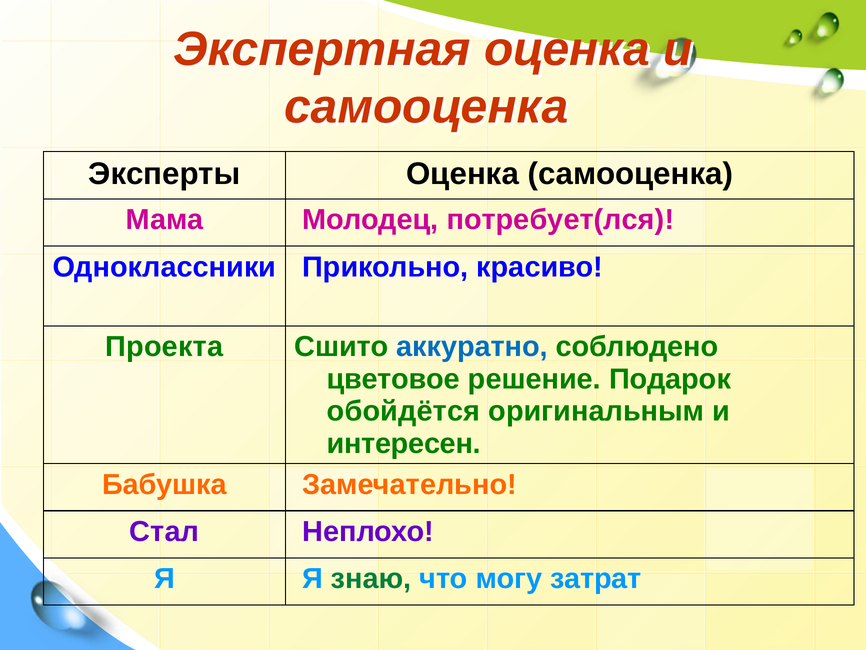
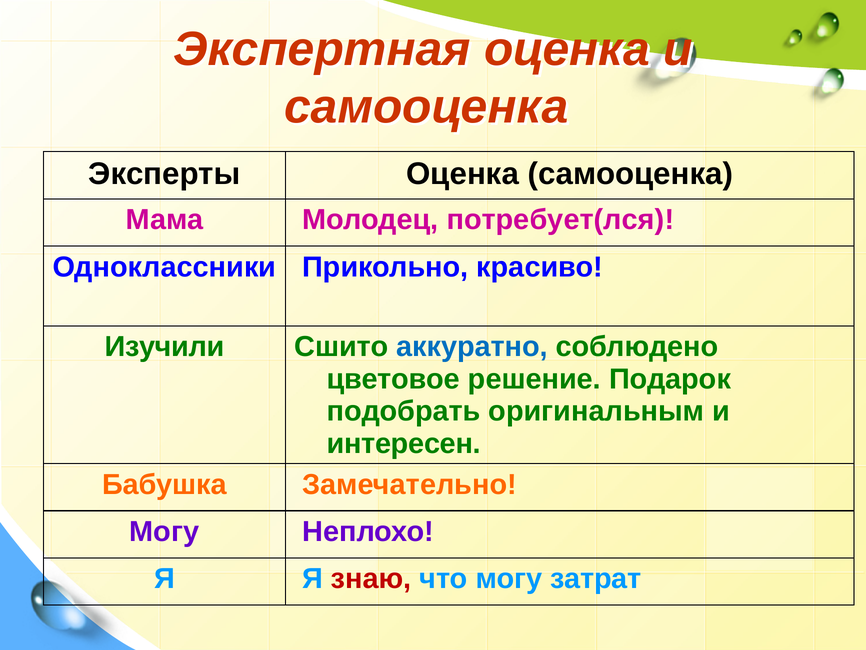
Проекта: Проекта -> Изучили (165, 347)
обойдётся: обойдётся -> подобрать (404, 411)
Стал: Стал -> Могу (164, 531)
знаю colour: green -> red (371, 578)
